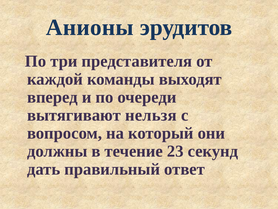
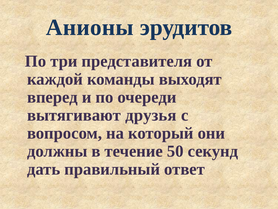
нельзя: нельзя -> друзья (151, 115)
23: 23 -> 50 (175, 151)
